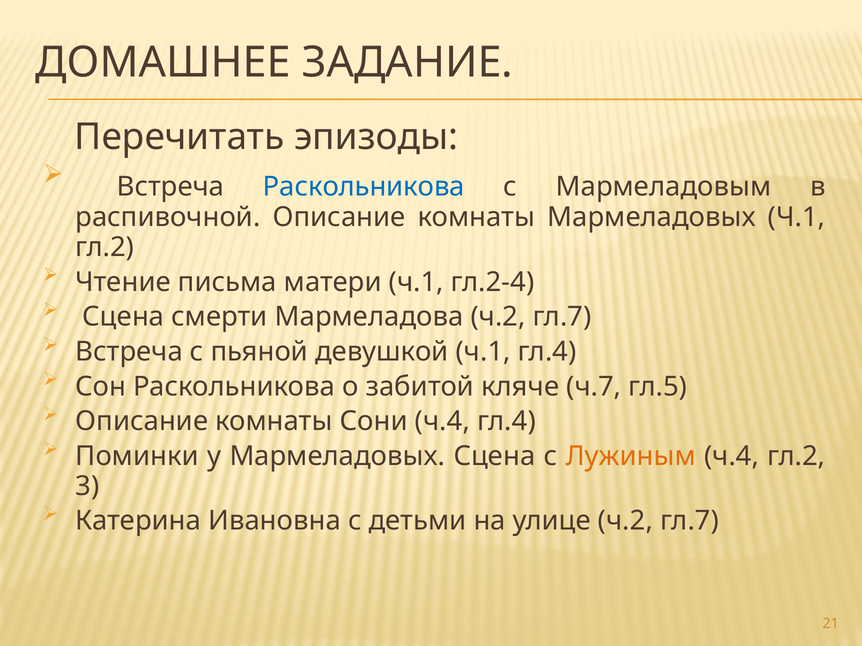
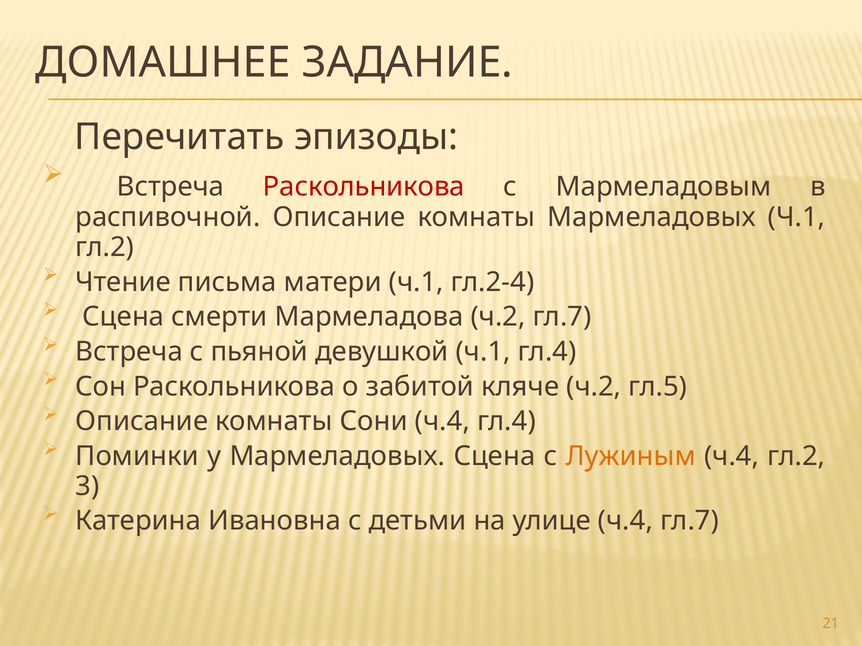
Раскольникова colour: blue -> red (364, 187)
кляче ч.7: ч.7 -> ч.2 (594, 387)
улице ч.2: ч.2 -> ч.4 (625, 521)
